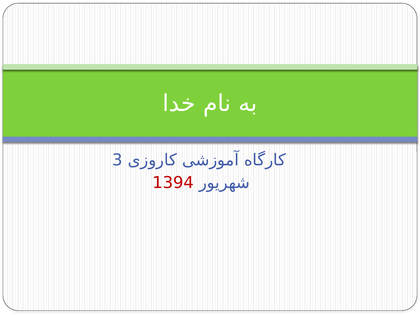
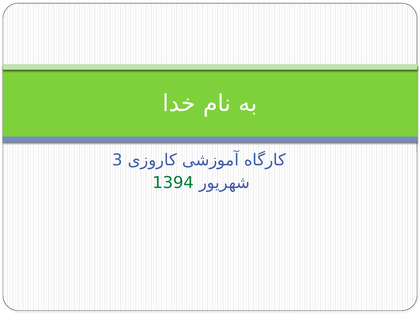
1394 colour: red -> green (173, 183)
